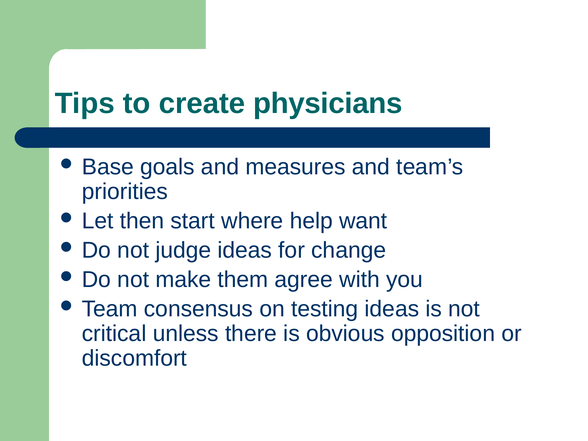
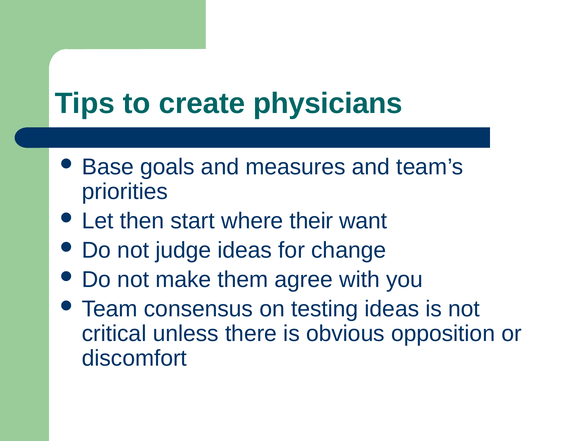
help: help -> their (311, 221)
